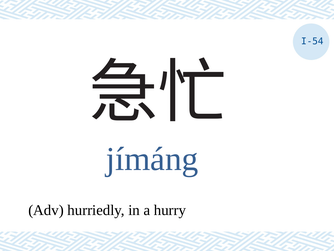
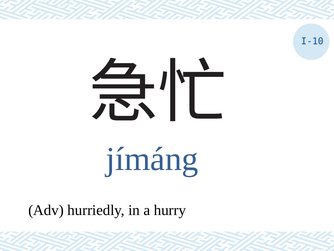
I-54: I-54 -> I-10 (312, 41)
